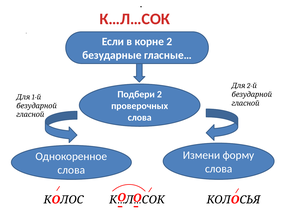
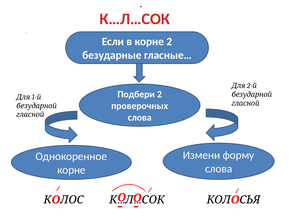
слова: слова -> корне (71, 170)
